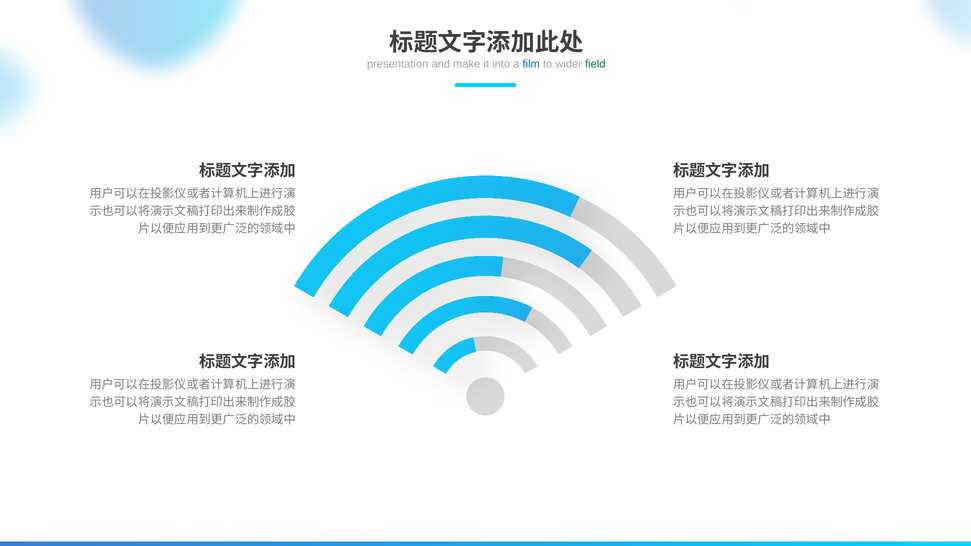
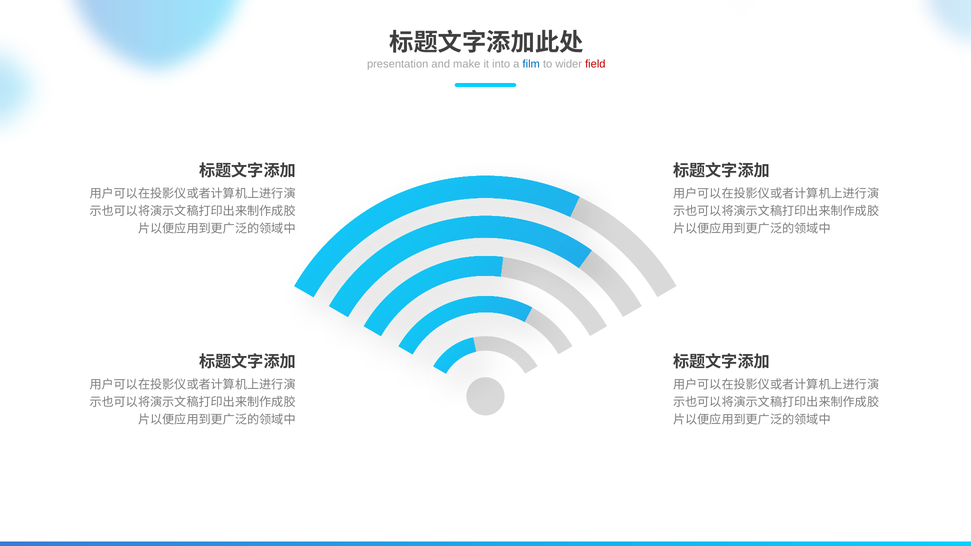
field colour: green -> red (595, 64)
